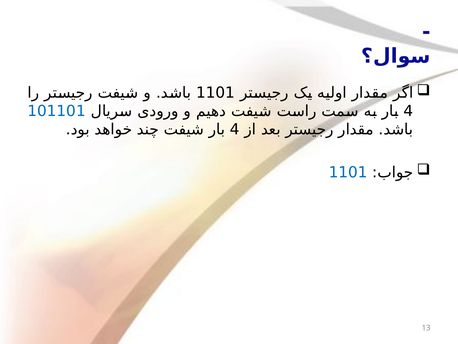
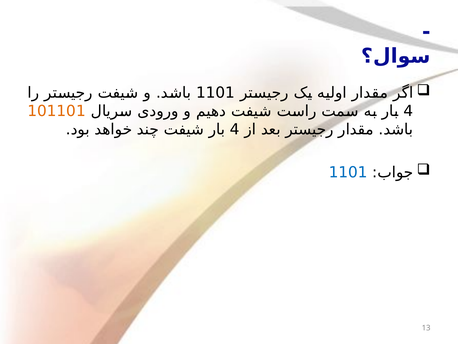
101101 colour: blue -> orange (57, 111)
